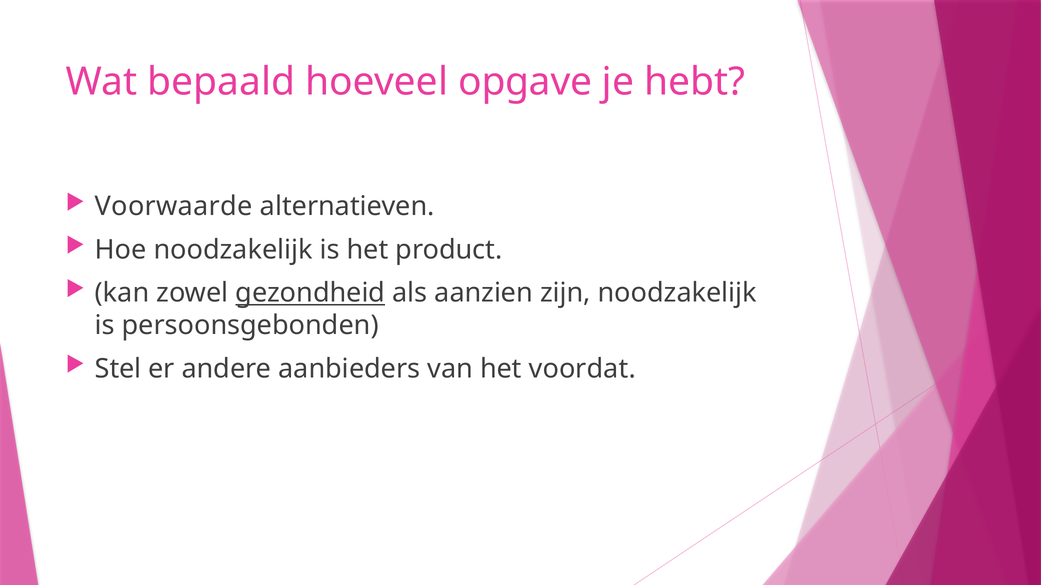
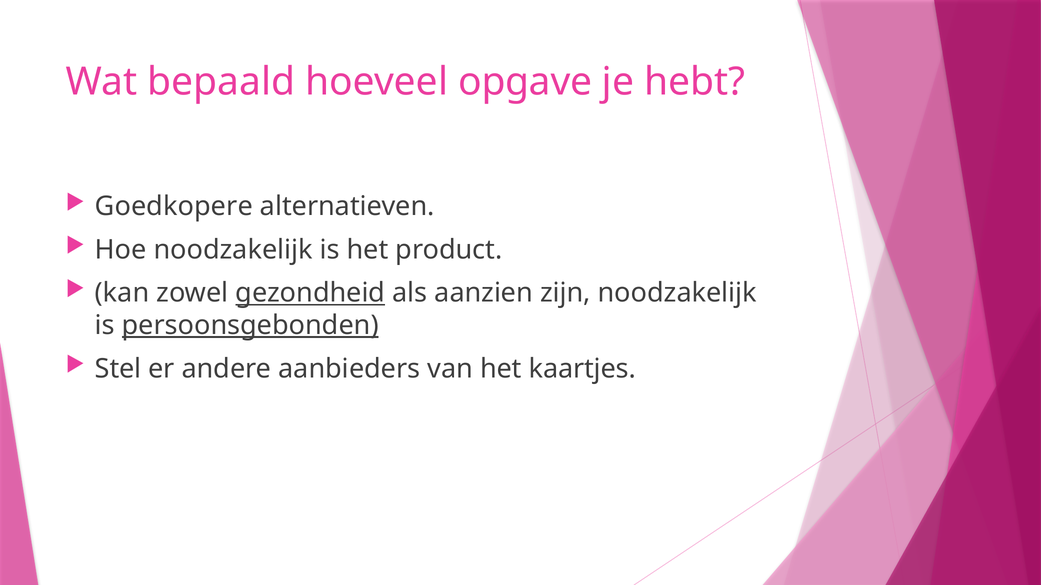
Voorwaarde: Voorwaarde -> Goedkopere (174, 207)
persoonsgebonden underline: none -> present (250, 326)
voordat: voordat -> kaartjes (582, 369)
